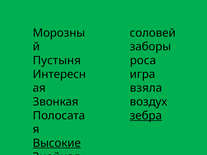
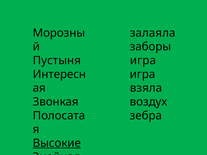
соловей: соловей -> залаяла (153, 33)
роса: роса -> игра (143, 61)
зебра underline: present -> none (146, 116)
